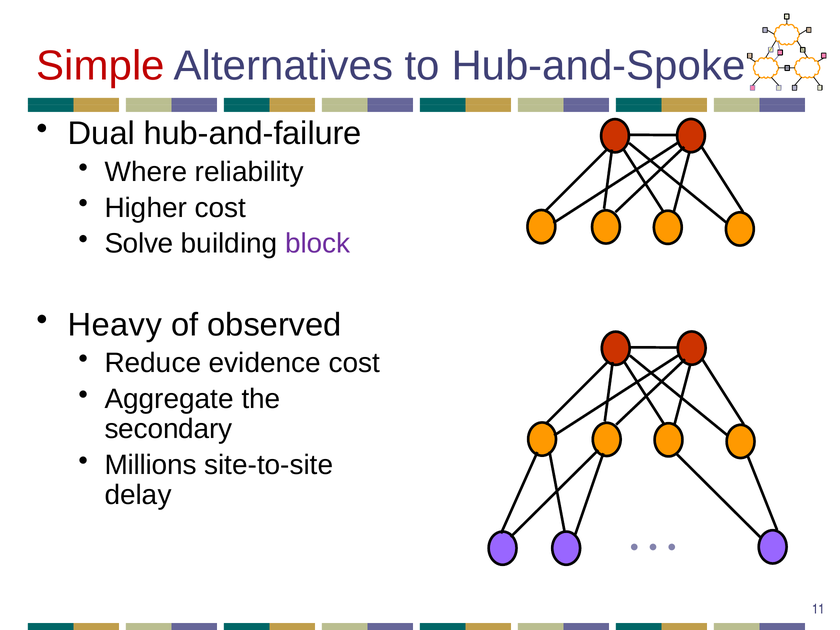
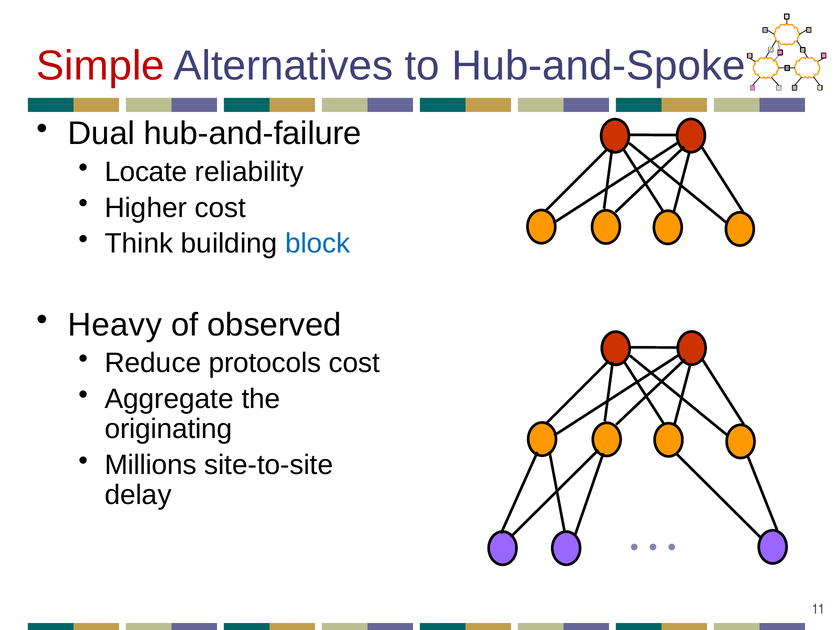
Where: Where -> Locate (146, 172)
Solve: Solve -> Think (139, 244)
block colour: purple -> blue (318, 244)
evidence: evidence -> protocols (265, 363)
secondary: secondary -> originating (169, 429)
